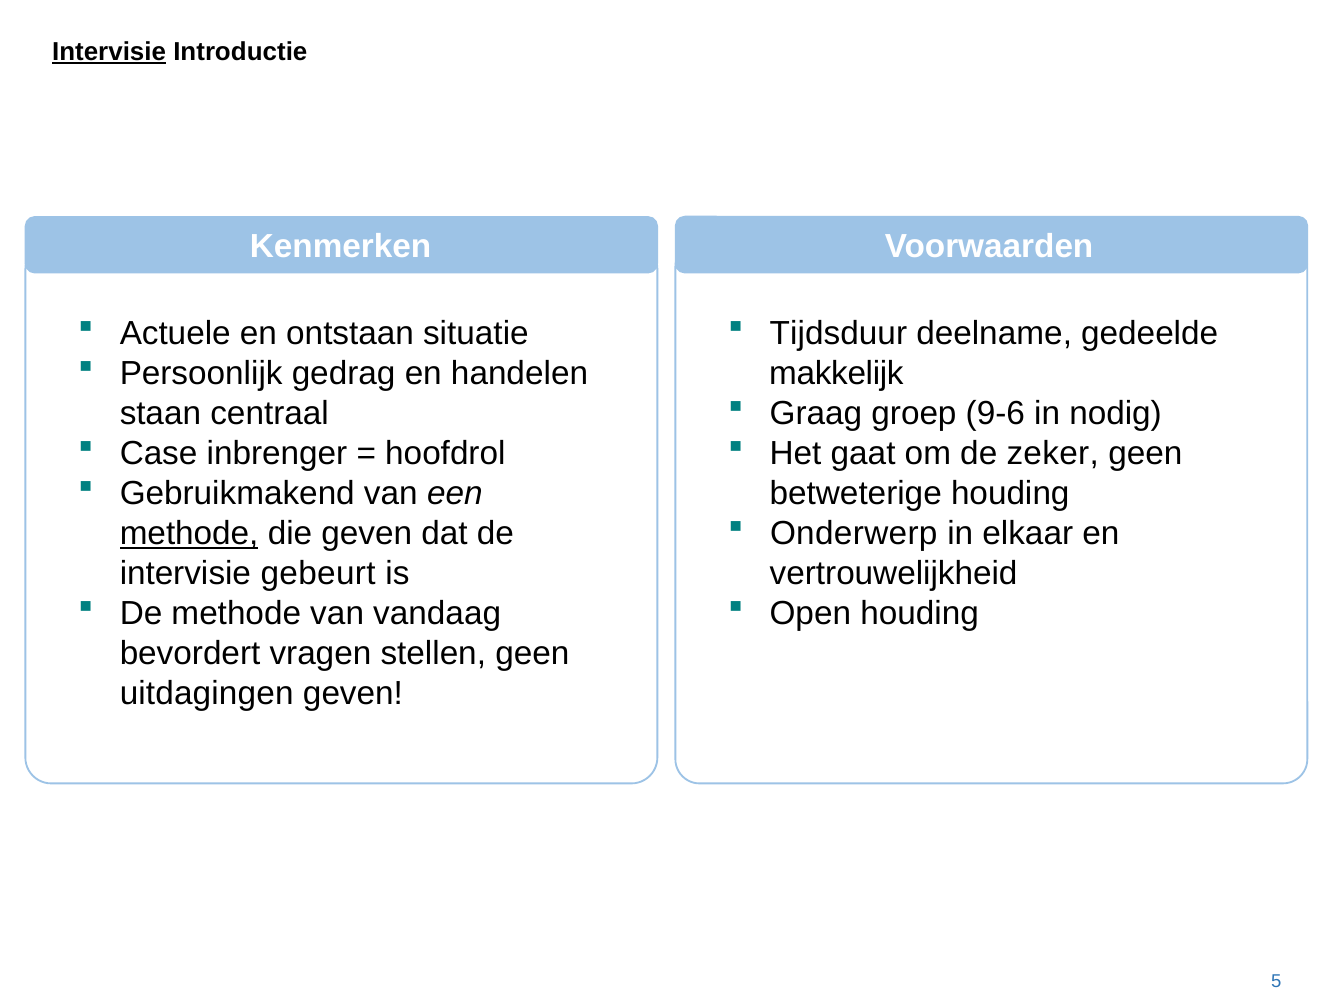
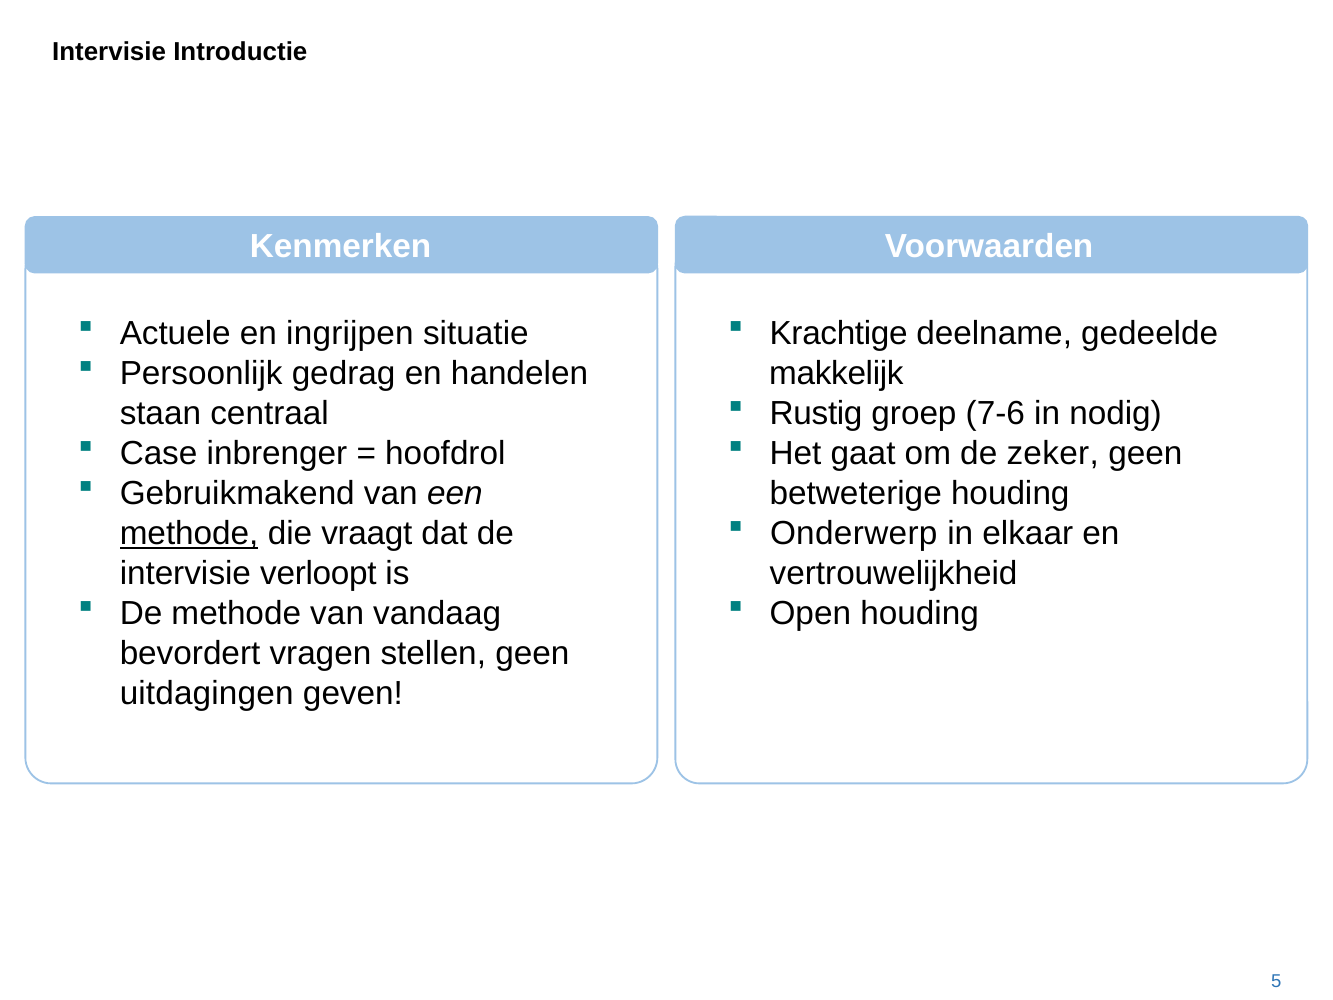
Intervisie underline: present -> none (109, 52)
ontstaan: ontstaan -> ingrijpen (350, 333)
Tijdsduur: Tijdsduur -> Krachtige (839, 333)
Graag: Graag -> Rustig (816, 413)
9-6: 9-6 -> 7-6 (995, 413)
die geven: geven -> vraagt (367, 533)
gebeurt: gebeurt -> verloopt (318, 573)
